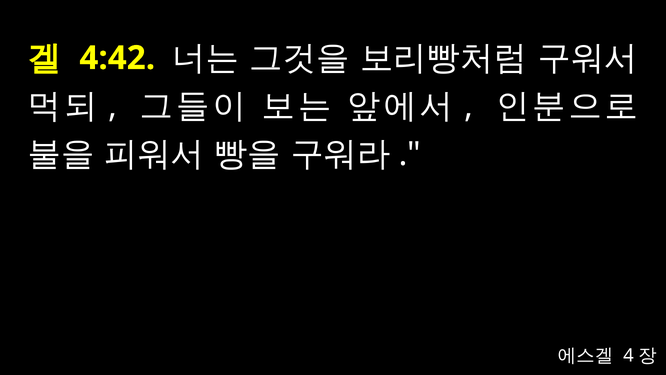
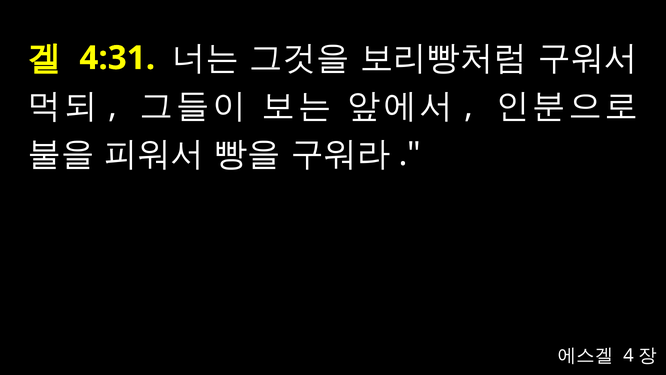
4:42: 4:42 -> 4:31 (117, 58)
